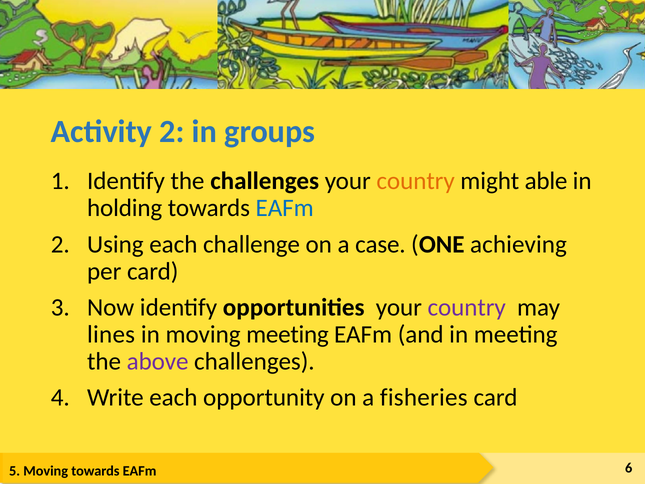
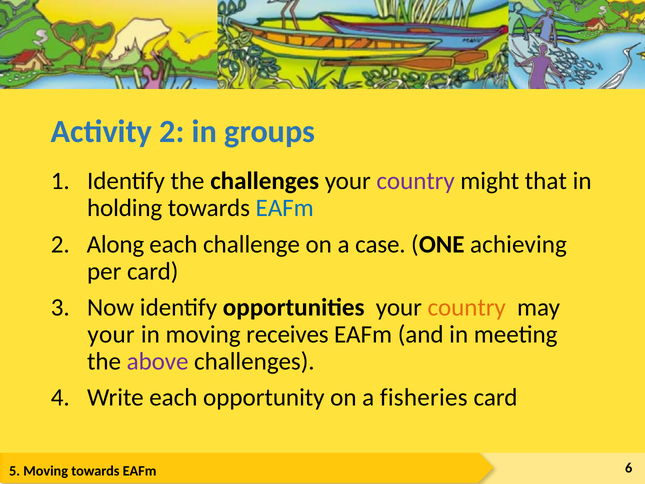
country colour: orange -> purple (416, 181)
able: able -> that (546, 181)
Using: Using -> Along (115, 244)
country colour: purple -> orange (467, 307)
lines: lines -> your (111, 334)
moving meeting: meeting -> receives (287, 334)
